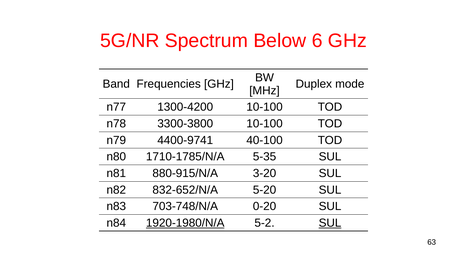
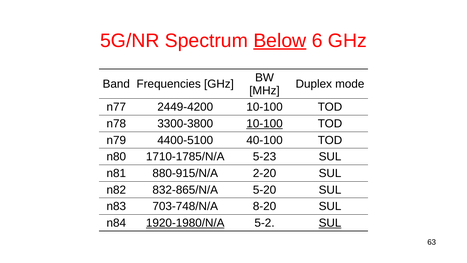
Below underline: none -> present (280, 41)
1300-4200: 1300-4200 -> 2449-4200 (185, 107)
10-100 underline: none -> present (265, 123)
4400-9741: 4400-9741 -> 4400-5100 (185, 140)
5-35: 5-35 -> 5-23 (265, 157)
3-20: 3-20 -> 2-20 (265, 173)
832-652/N/A: 832-652/N/A -> 832-865/N/A (185, 190)
0-20: 0-20 -> 8-20 (265, 206)
